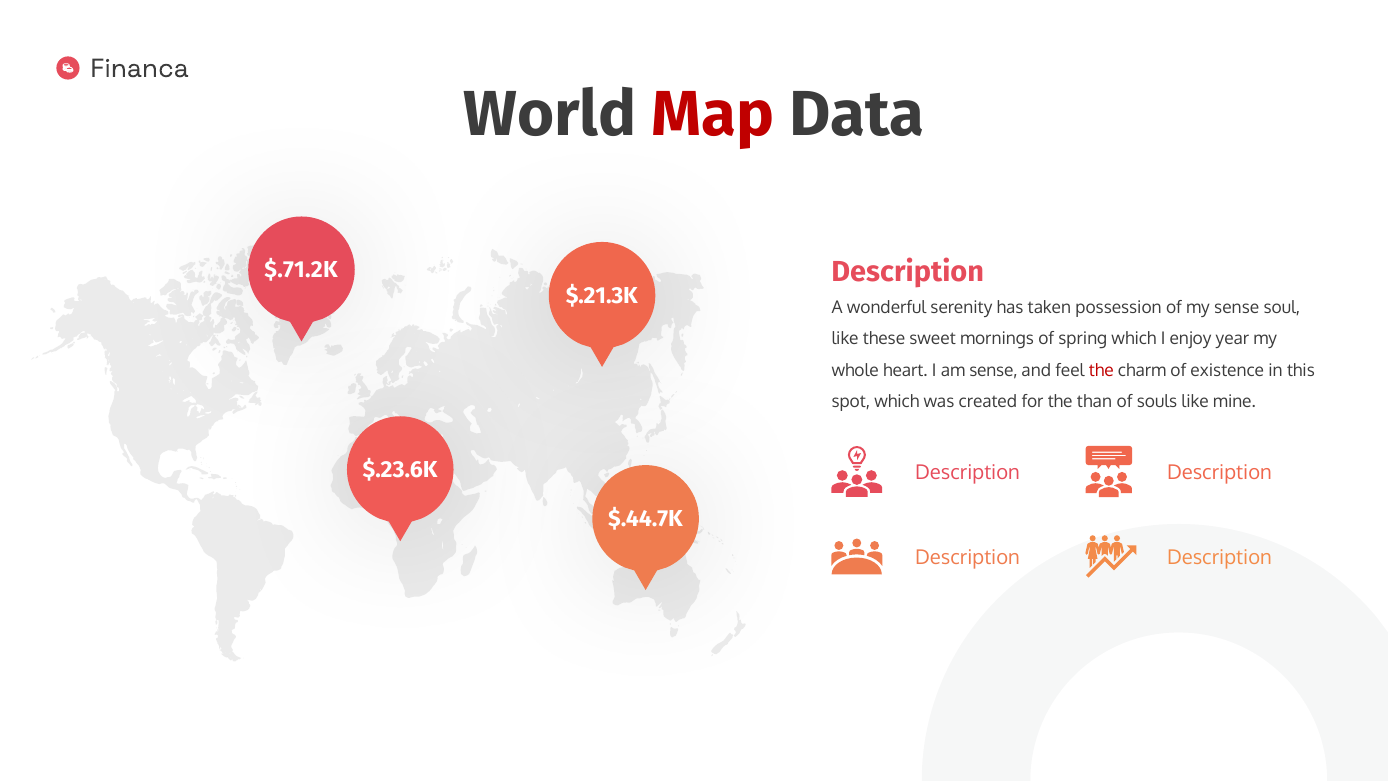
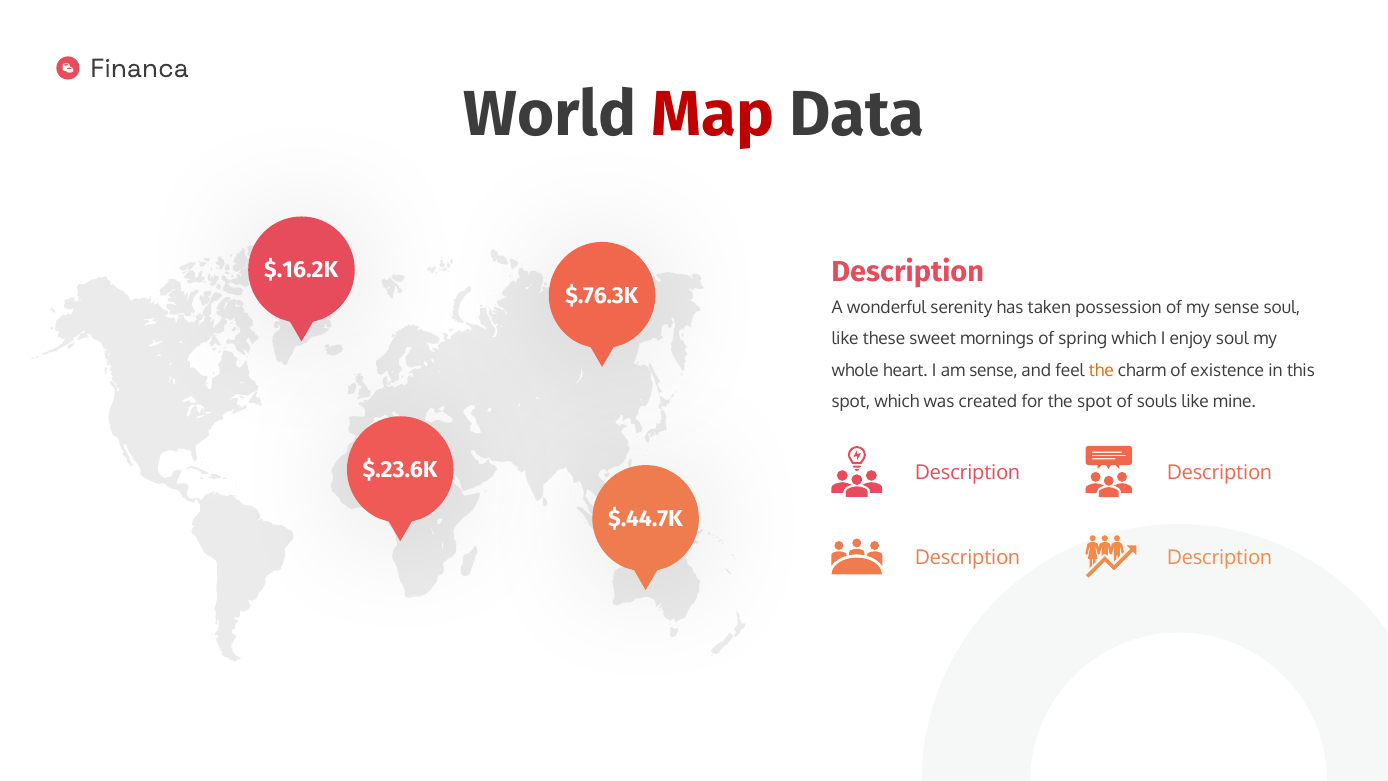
$.71.2K: $.71.2K -> $.16.2K (301, 270)
$.21.3K: $.21.3K -> $.76.3K (602, 295)
enjoy year: year -> soul (1232, 339)
the colour: red -> orange (1101, 370)
the than: than -> spot (1095, 401)
